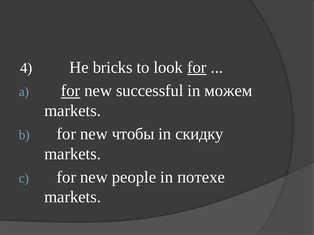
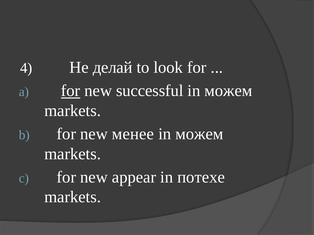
bricks: bricks -> делай (113, 68)
for underline: present -> none (197, 68)
чтобы: чтобы -> менее (133, 134)
скидку: скидку -> можем (199, 134)
people: people -> appear (134, 178)
